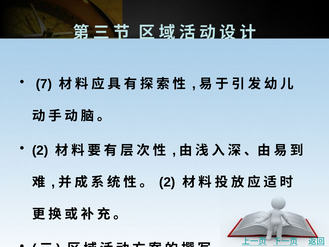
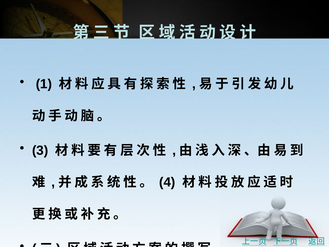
7: 7 -> 1 (44, 84)
2: 2 -> 3 (40, 150)
2: 2 -> 4 (167, 182)
